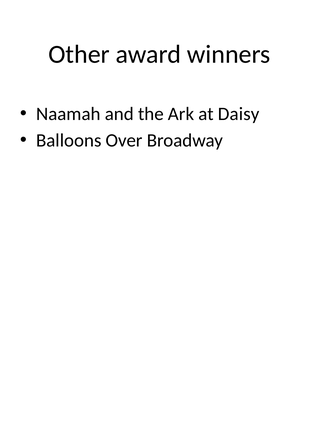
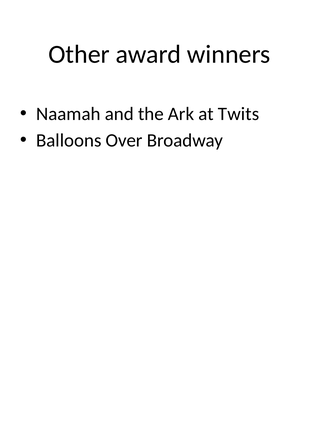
Daisy: Daisy -> Twits (239, 114)
